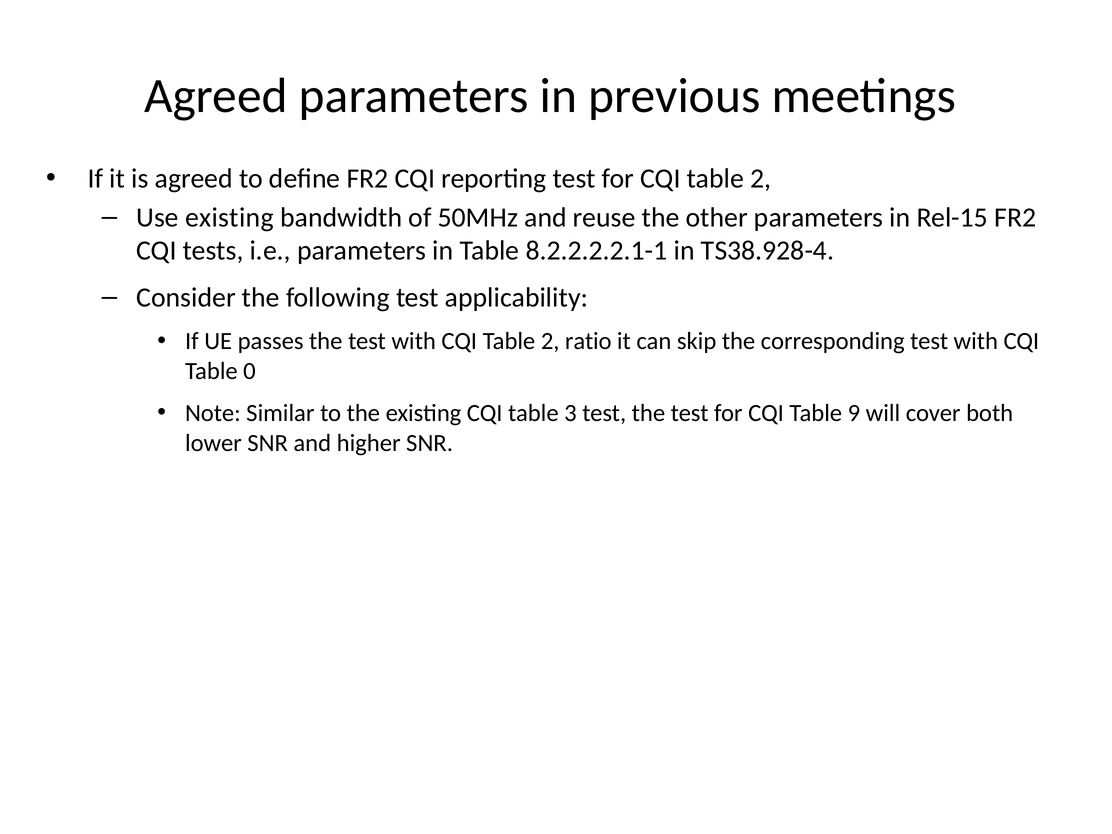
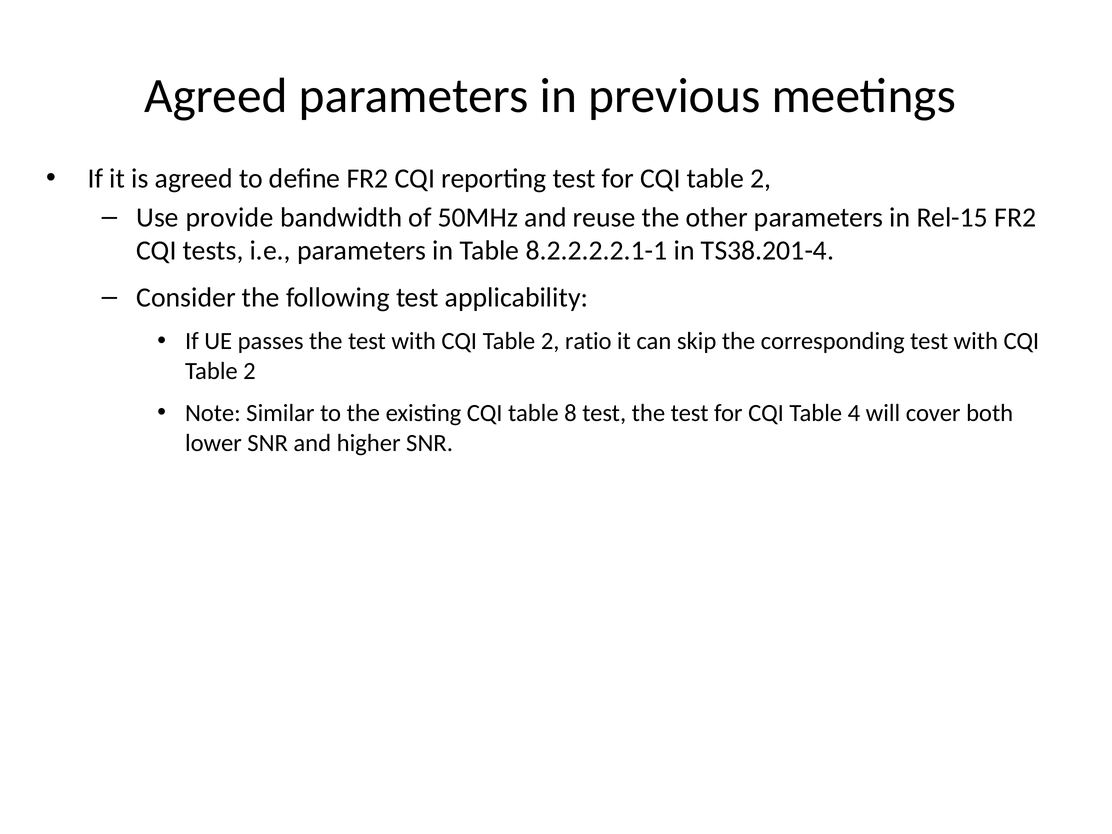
Use existing: existing -> provide (229, 217)
TS38.928-4: TS38.928-4 -> TS38.201-4 (768, 251)
0: 0 -> 2 (249, 371)
3: 3 -> 8 (570, 413)
9: 9 -> 4 (854, 413)
